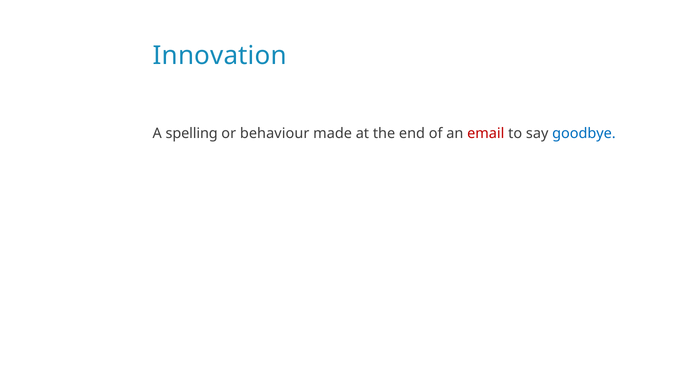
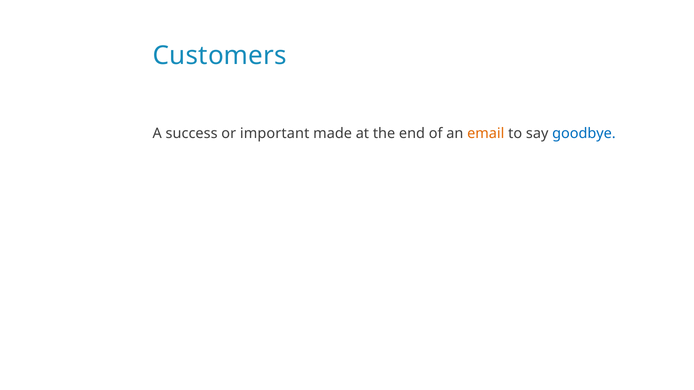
Innovation: Innovation -> Customers (220, 56)
spelling: spelling -> success (192, 134)
behaviour: behaviour -> important (275, 134)
email colour: red -> orange (486, 134)
